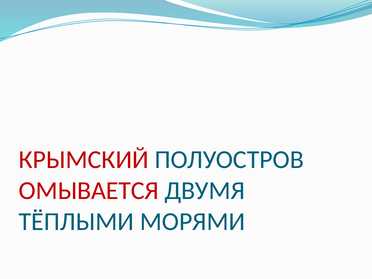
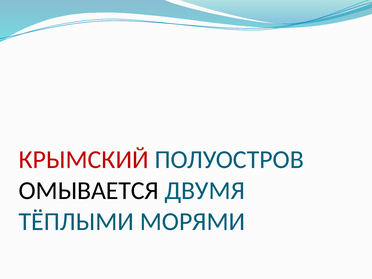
ОМЫВАЕТСЯ colour: red -> black (89, 191)
